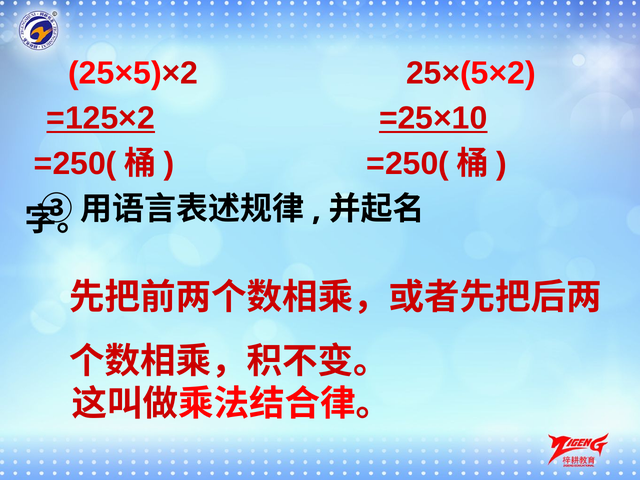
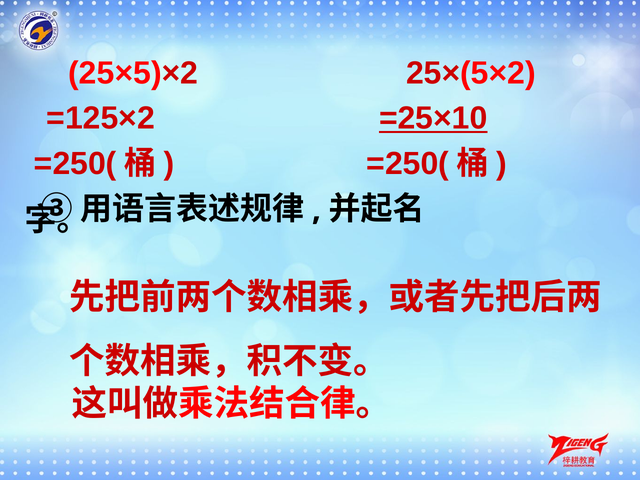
=125×2 underline: present -> none (101, 118)
